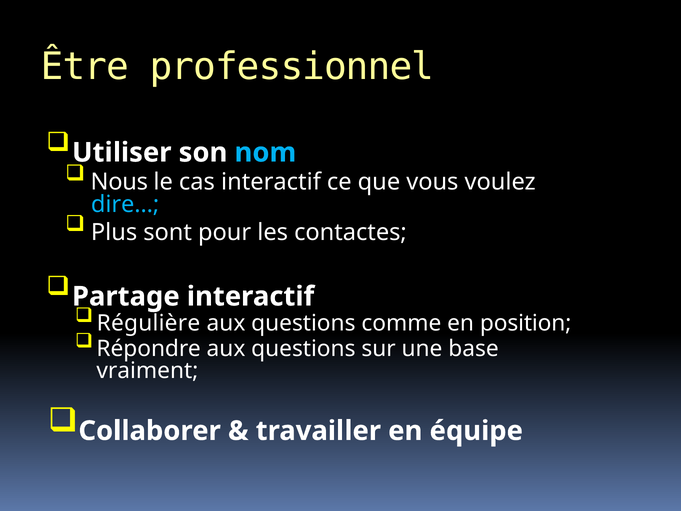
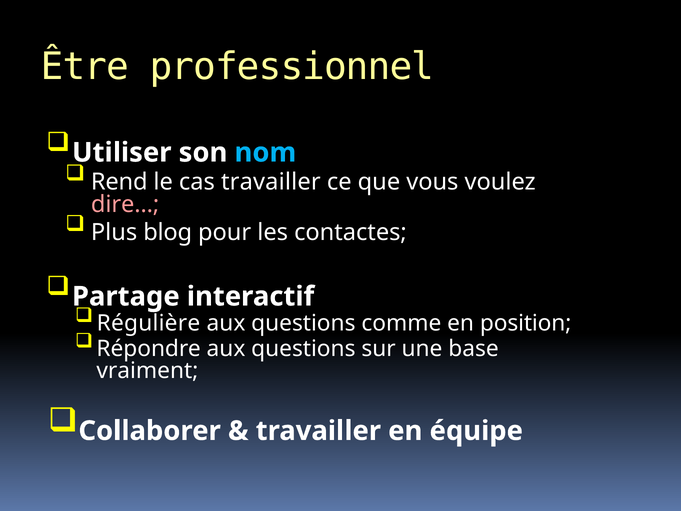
Nous: Nous -> Rend (119, 182)
cas interactif: interactif -> travailler (271, 182)
dire… colour: light blue -> pink (125, 204)
sont: sont -> blog (168, 232)
